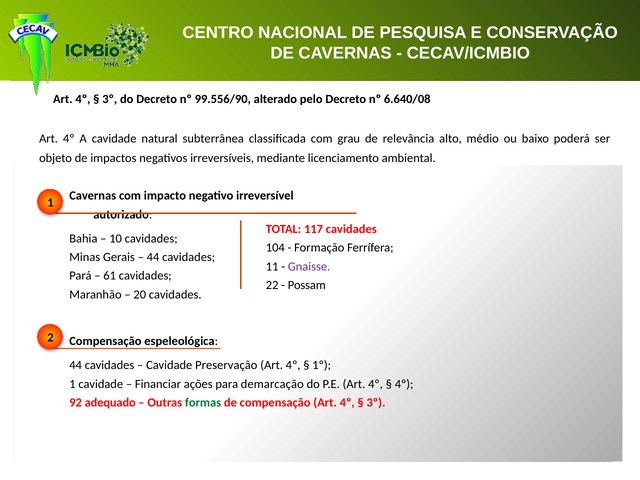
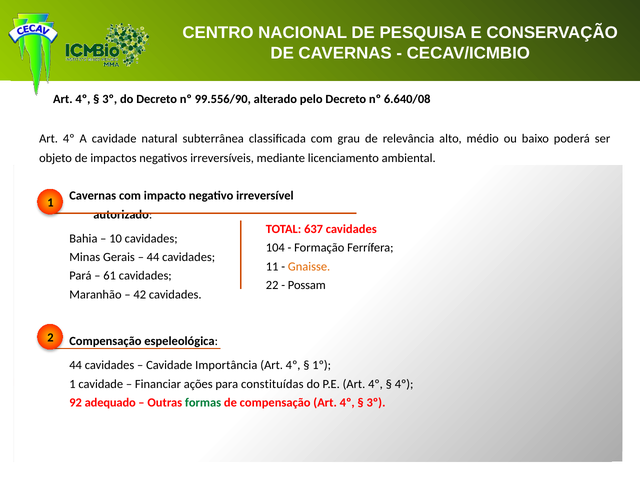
117: 117 -> 637 (314, 229)
Gnaisse colour: purple -> orange (309, 267)
20: 20 -> 42 (140, 294)
Preservação: Preservação -> Importância (226, 365)
demarcação: demarcação -> constituídas (272, 384)
